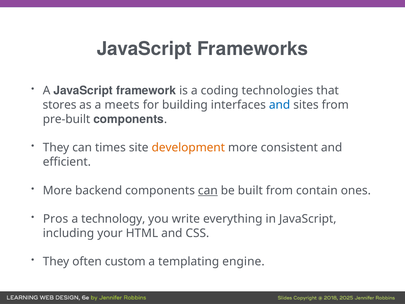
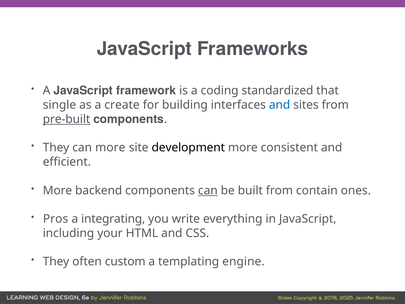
technologies: technologies -> standardized (277, 91)
stores: stores -> single (59, 105)
meets: meets -> create (122, 105)
pre-built underline: none -> present (67, 119)
can times: times -> more (110, 148)
development colour: orange -> black (188, 148)
technology: technology -> integrating (113, 219)
